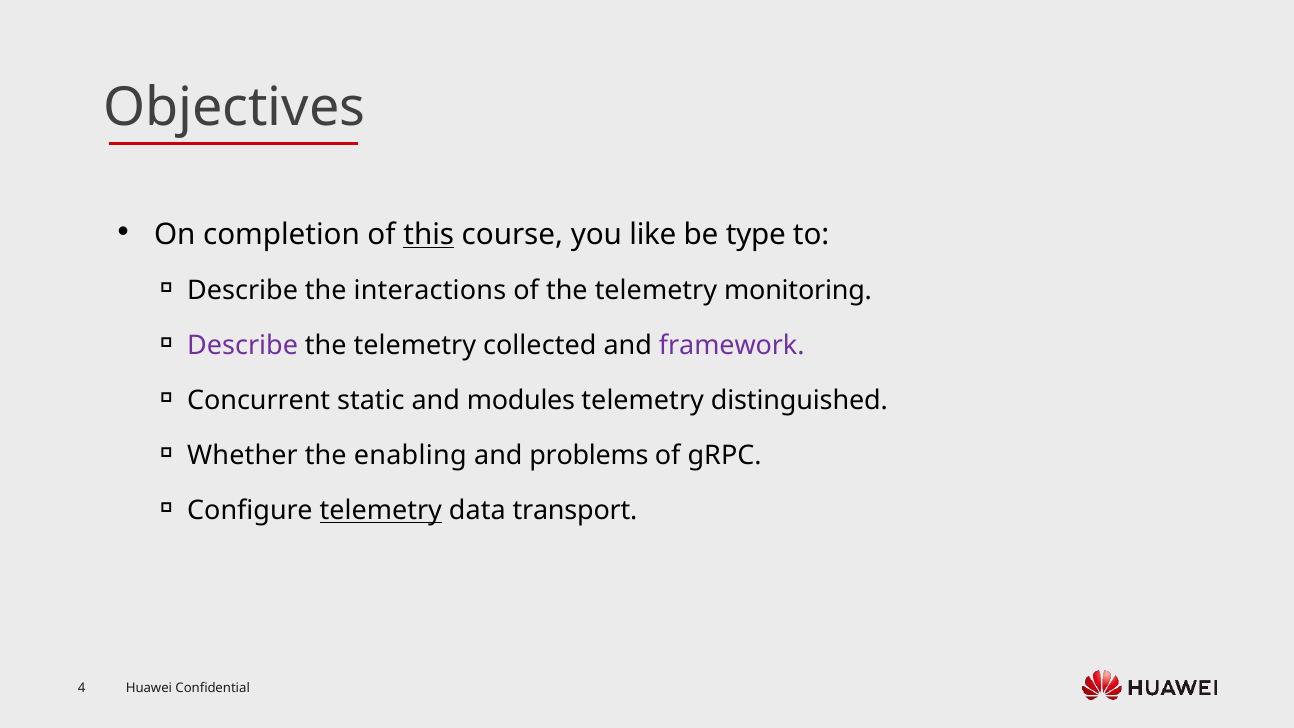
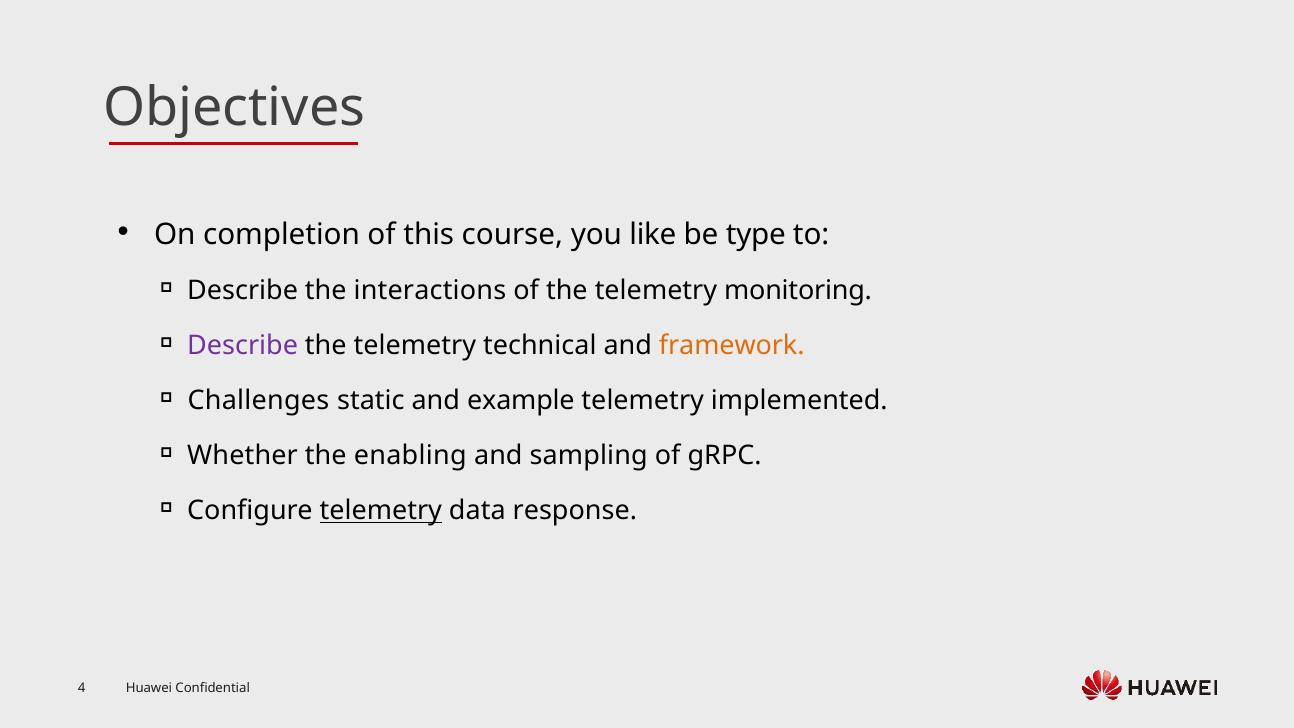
this underline: present -> none (429, 235)
collected: collected -> technical (540, 346)
framework colour: purple -> orange (732, 346)
Concurrent: Concurrent -> Challenges (258, 401)
modules: modules -> example (521, 401)
distinguished: distinguished -> implemented (799, 401)
problems: problems -> sampling (589, 456)
transport: transport -> response (575, 511)
